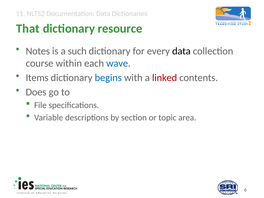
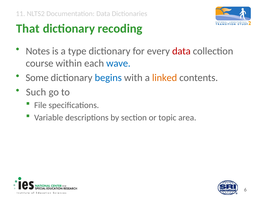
resource: resource -> recoding (120, 29)
such: such -> type (77, 51)
data colour: black -> red (181, 51)
Items: Items -> Some (37, 78)
linked colour: red -> orange (165, 78)
Does: Does -> Such (36, 92)
